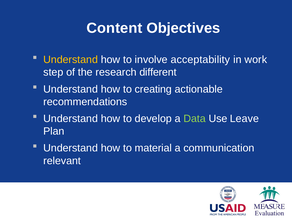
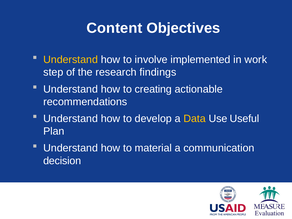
acceptability: acceptability -> implemented (200, 60)
different: different -> findings (158, 72)
Data colour: light green -> yellow (195, 119)
Leave: Leave -> Useful (244, 119)
relevant: relevant -> decision (62, 161)
